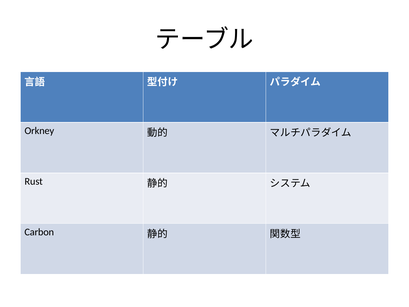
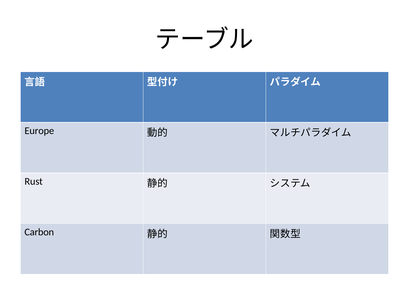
Orkney: Orkney -> Europe (39, 131)
